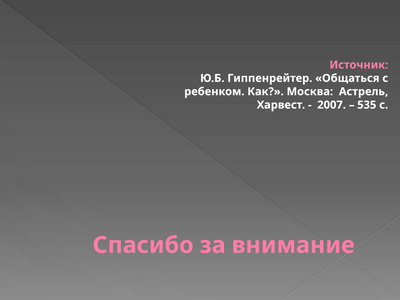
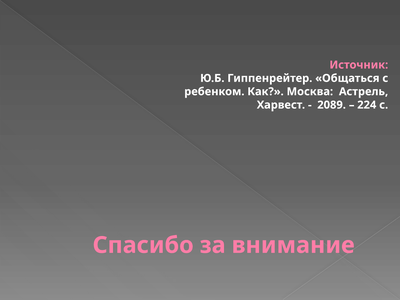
2007: 2007 -> 2089 (332, 105)
535: 535 -> 224 (367, 105)
